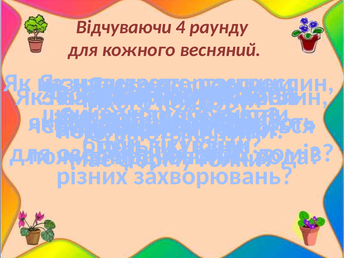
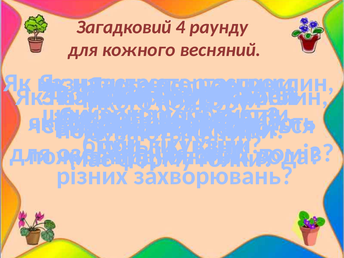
Відчуваючи: Відчуваючи -> Загадковий (124, 27)
